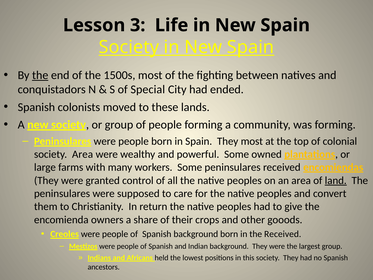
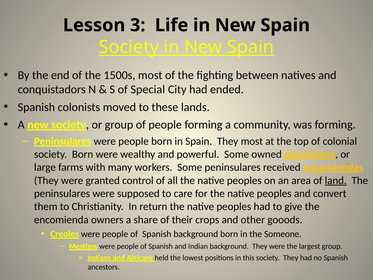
the underline: present -> none (40, 75)
society Area: Area -> Born (83, 154)
the Received: Received -> Someone (283, 234)
